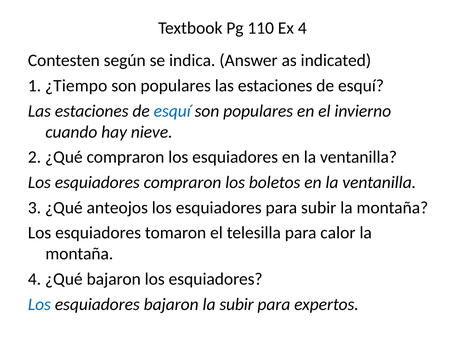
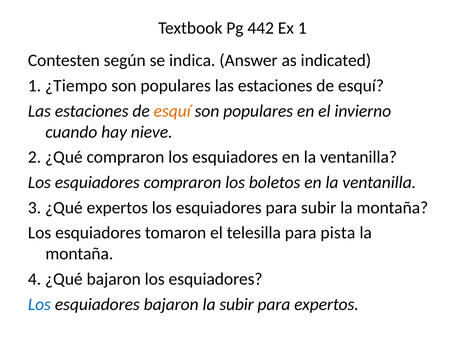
110: 110 -> 442 (261, 28)
Ex 4: 4 -> 1 (302, 28)
esquí colour: blue -> orange (172, 111)
¿Qué anteojos: anteojos -> expertos (117, 208)
calor: calor -> pista (338, 233)
